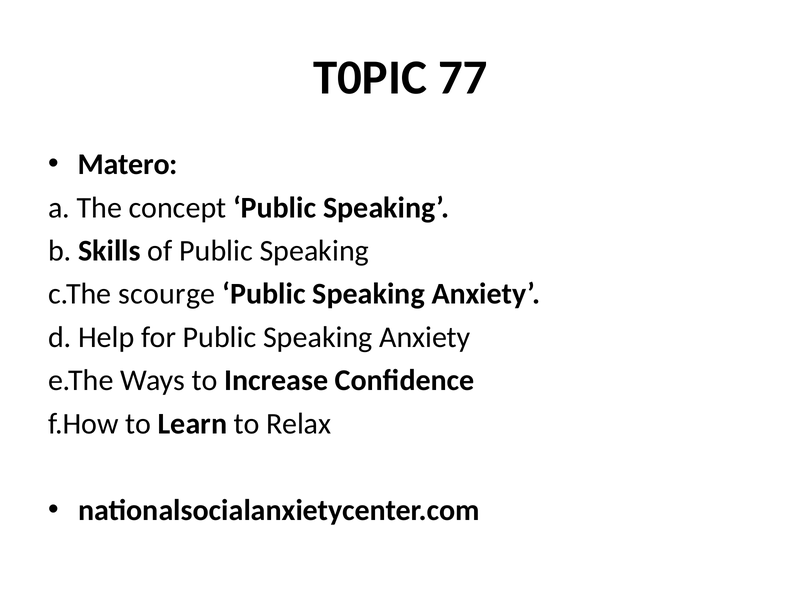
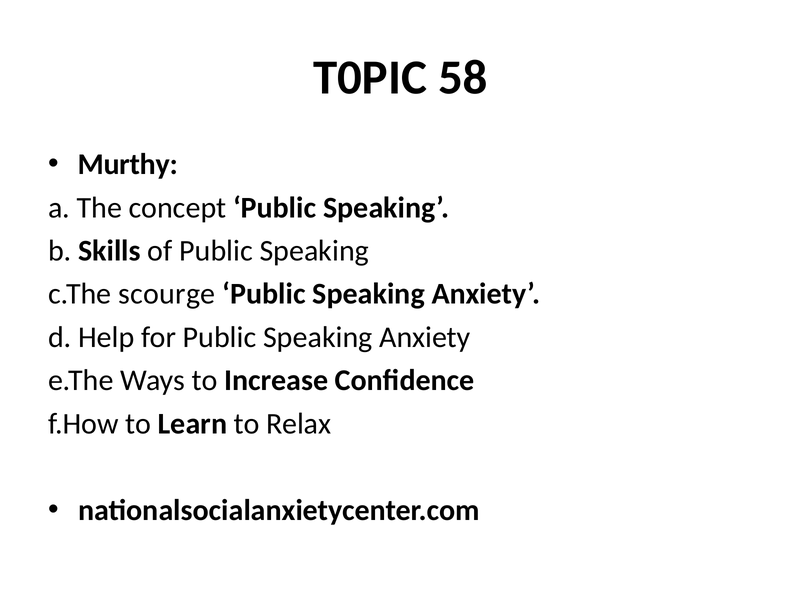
77: 77 -> 58 (463, 78)
Matero: Matero -> Murthy (128, 164)
